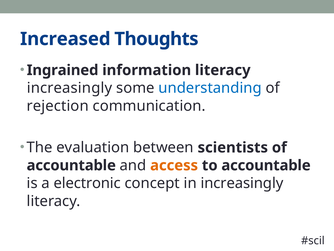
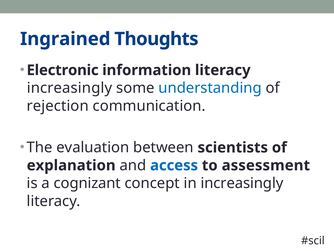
Increased: Increased -> Ingrained (65, 39)
Ingrained: Ingrained -> Electronic (63, 70)
accountable: accountable -> explanation (71, 165)
access colour: orange -> blue (174, 165)
to accountable: accountable -> assessment (266, 165)
electronic: electronic -> cognizant (87, 183)
